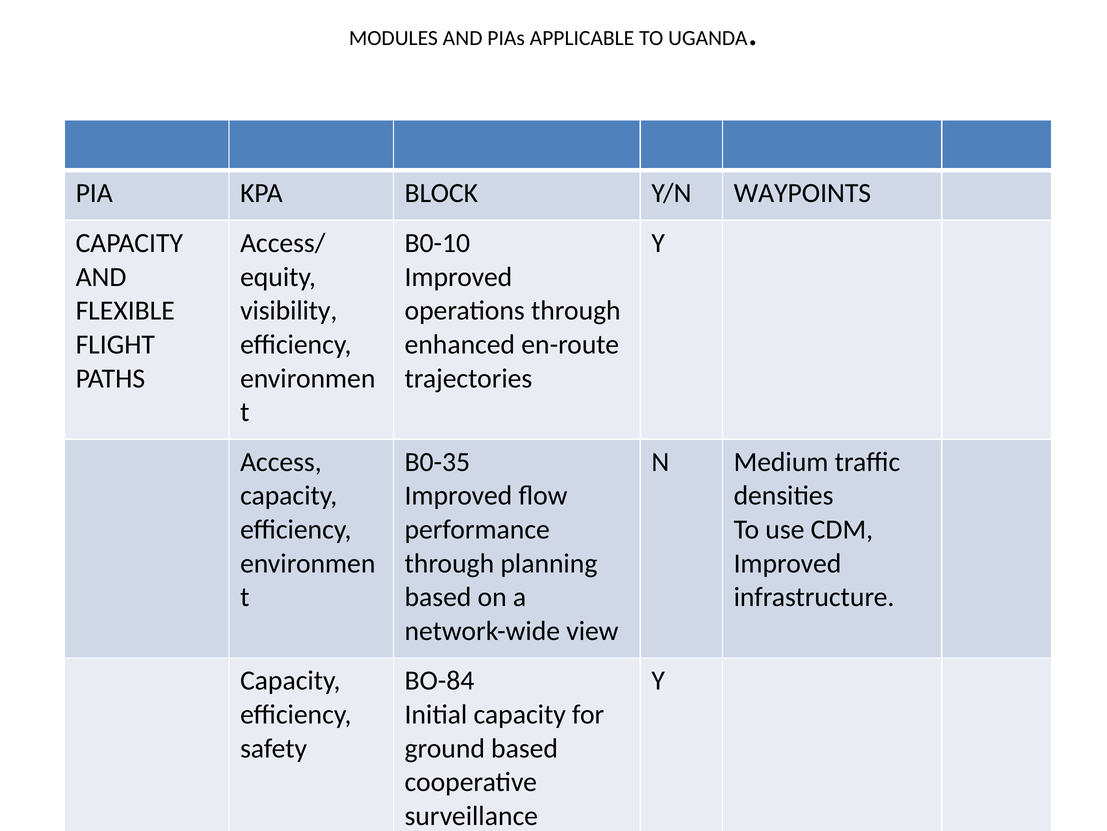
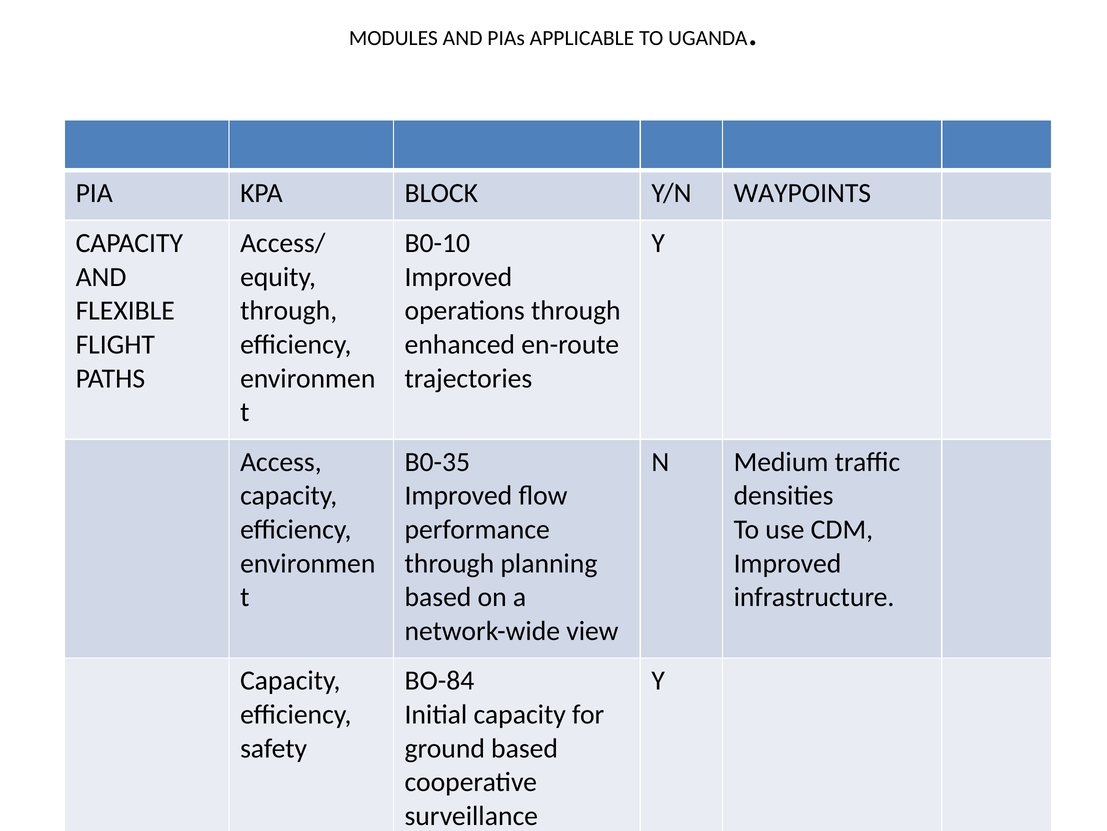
visibility: visibility -> through (289, 311)
